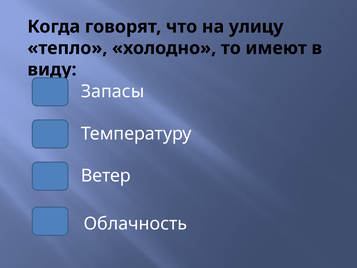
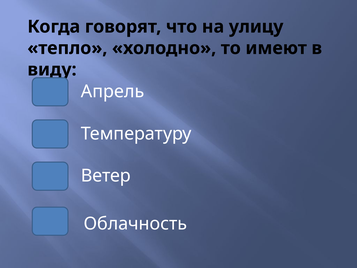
Запасы: Запасы -> Апрель (113, 91)
